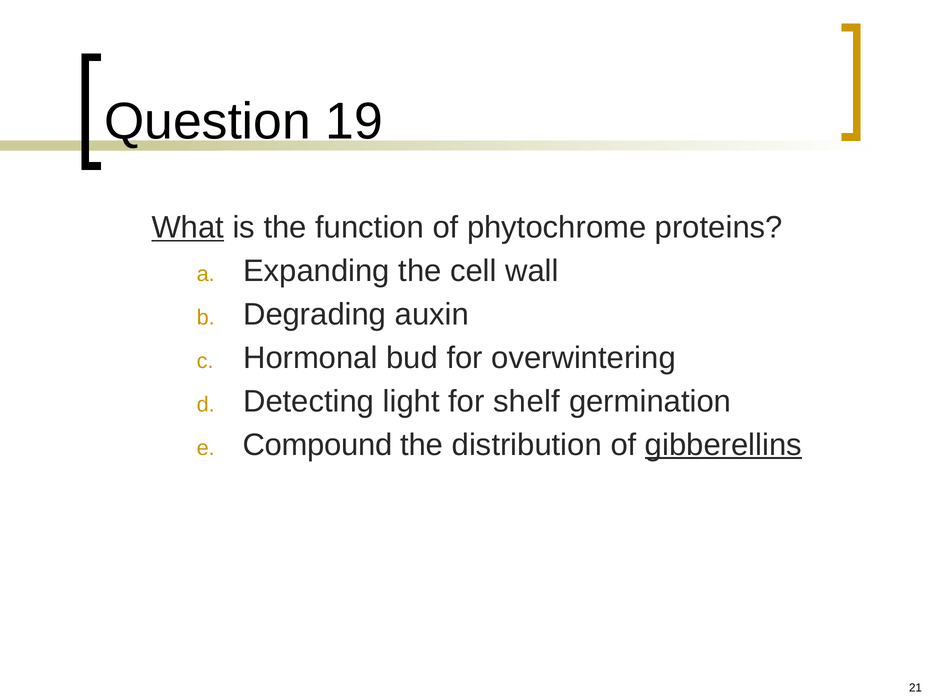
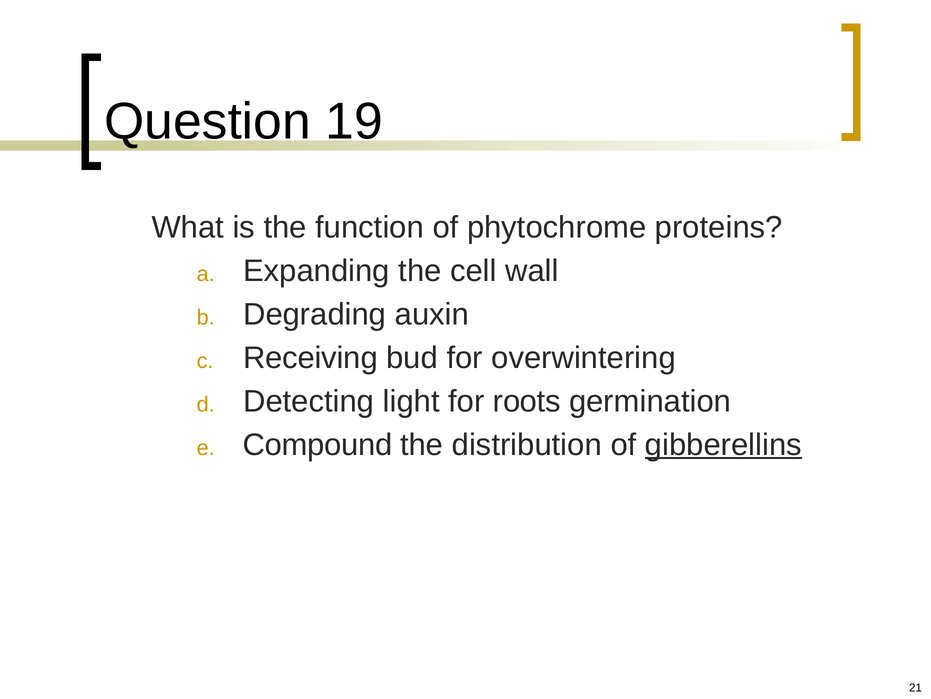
What underline: present -> none (188, 227)
Hormonal: Hormonal -> Receiving (310, 357)
shelf: shelf -> roots (527, 401)
